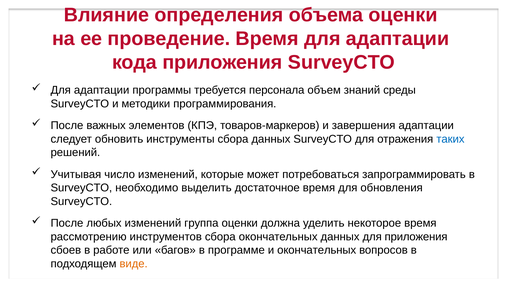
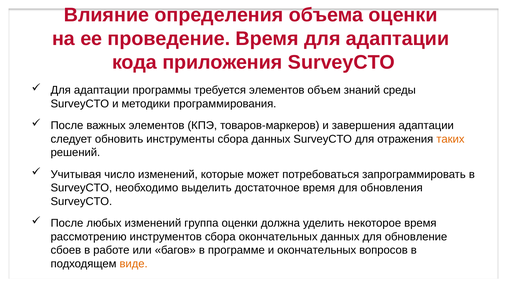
требуется персонала: персонала -> элементов (277, 90)
таких colour: blue -> orange (450, 139)
для приложения: приложения -> обновление (416, 237)
